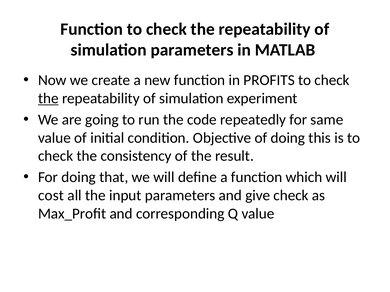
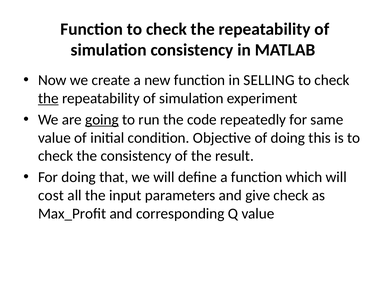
simulation parameters: parameters -> consistency (192, 50)
PROFITS: PROFITS -> SELLING (269, 80)
going underline: none -> present (102, 120)
